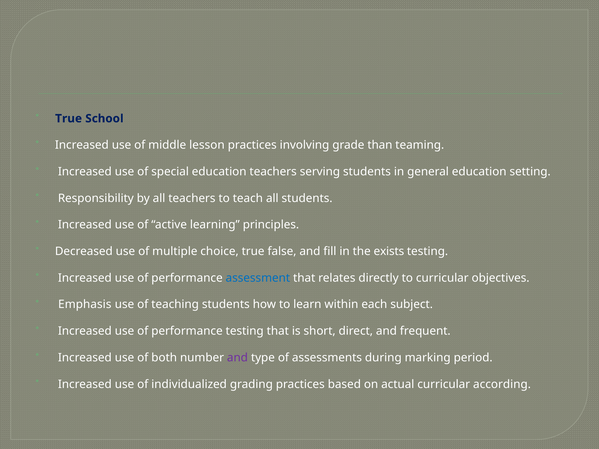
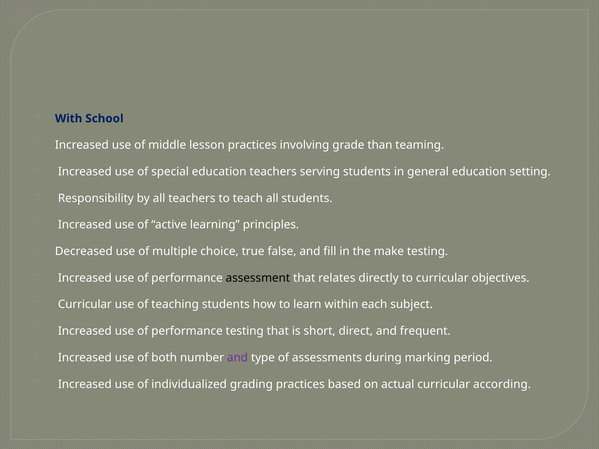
True: True -> With (69, 119)
exists: exists -> make (389, 251)
assessment colour: blue -> black (258, 278)
Emphasis: Emphasis -> Curricular (85, 305)
